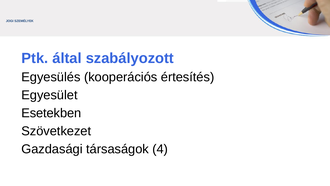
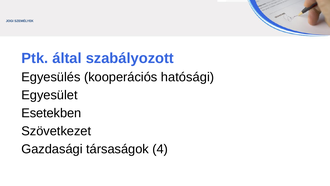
értesítés: értesítés -> hatósági (188, 77)
